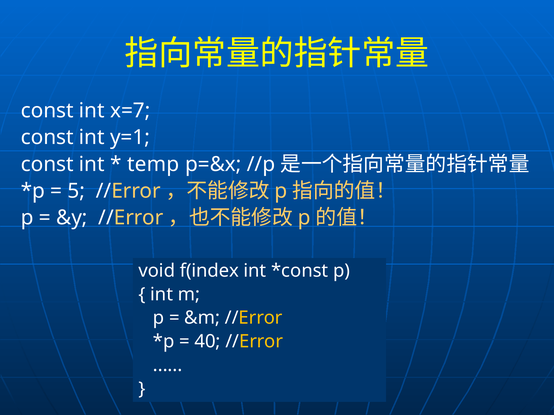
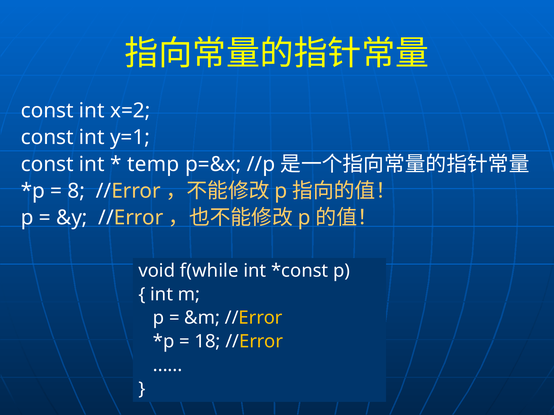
x=7: x=7 -> x=2 (130, 111)
5: 5 -> 8 (76, 191)
f(index: f(index -> f(while (209, 271)
40: 40 -> 18 (208, 342)
